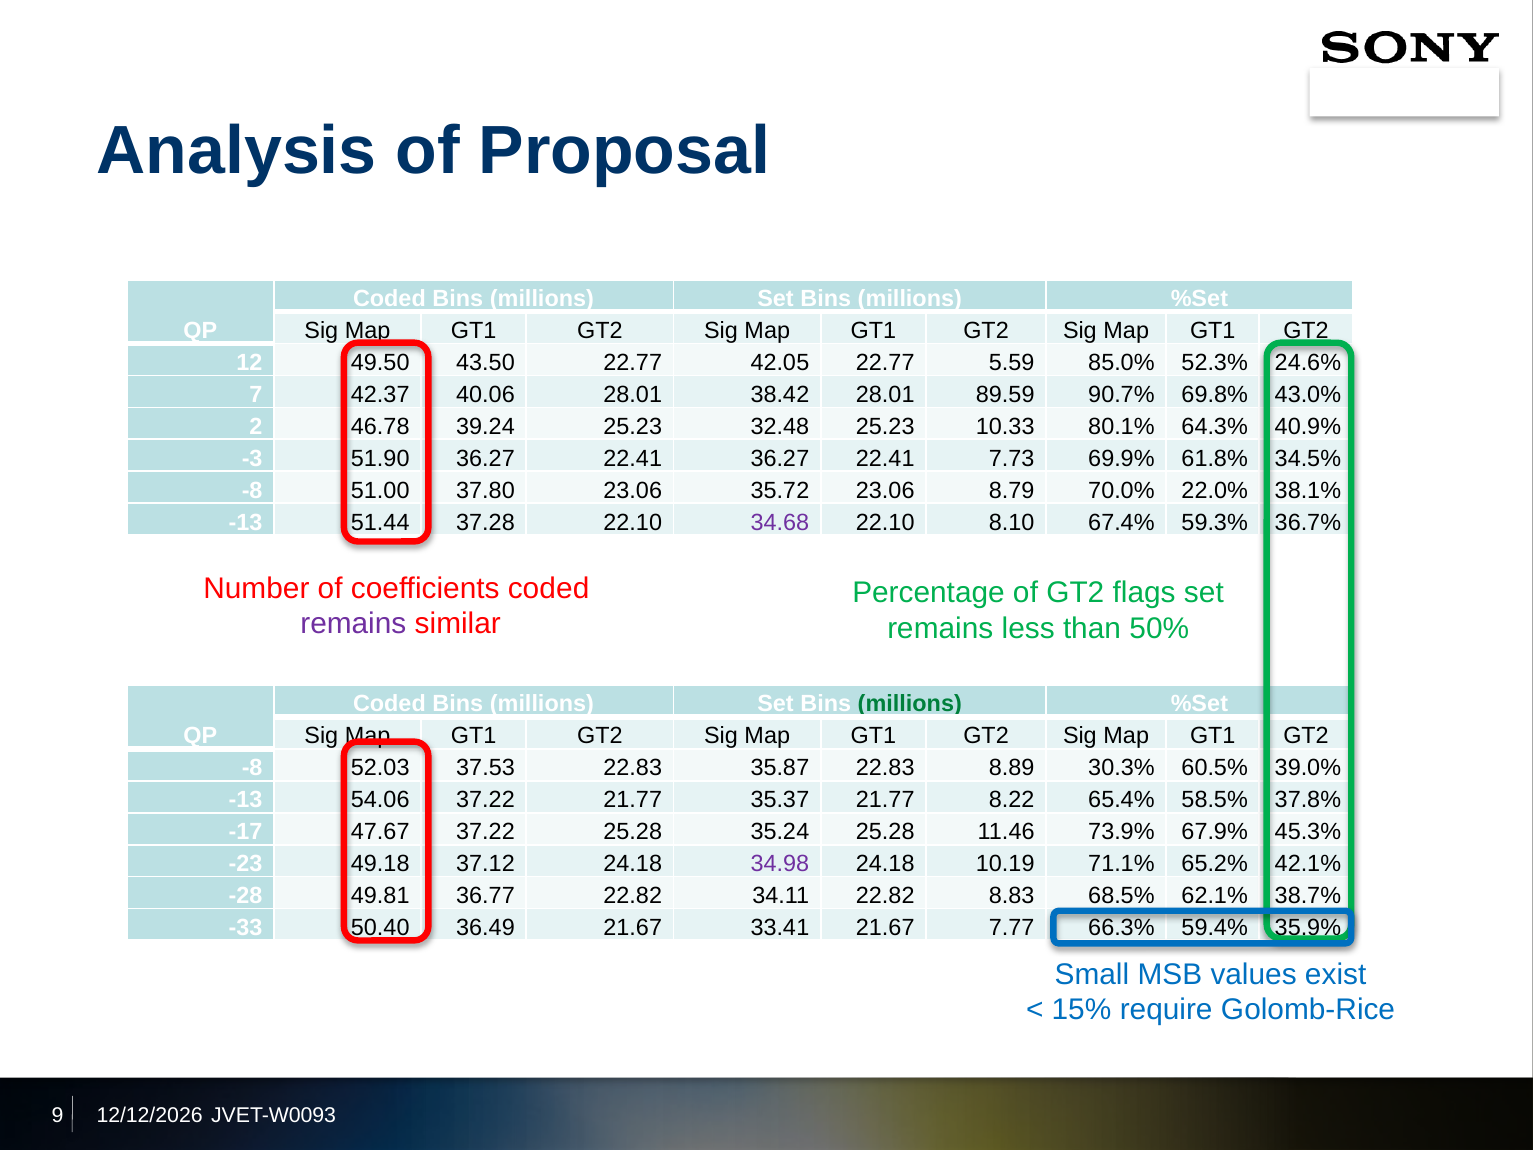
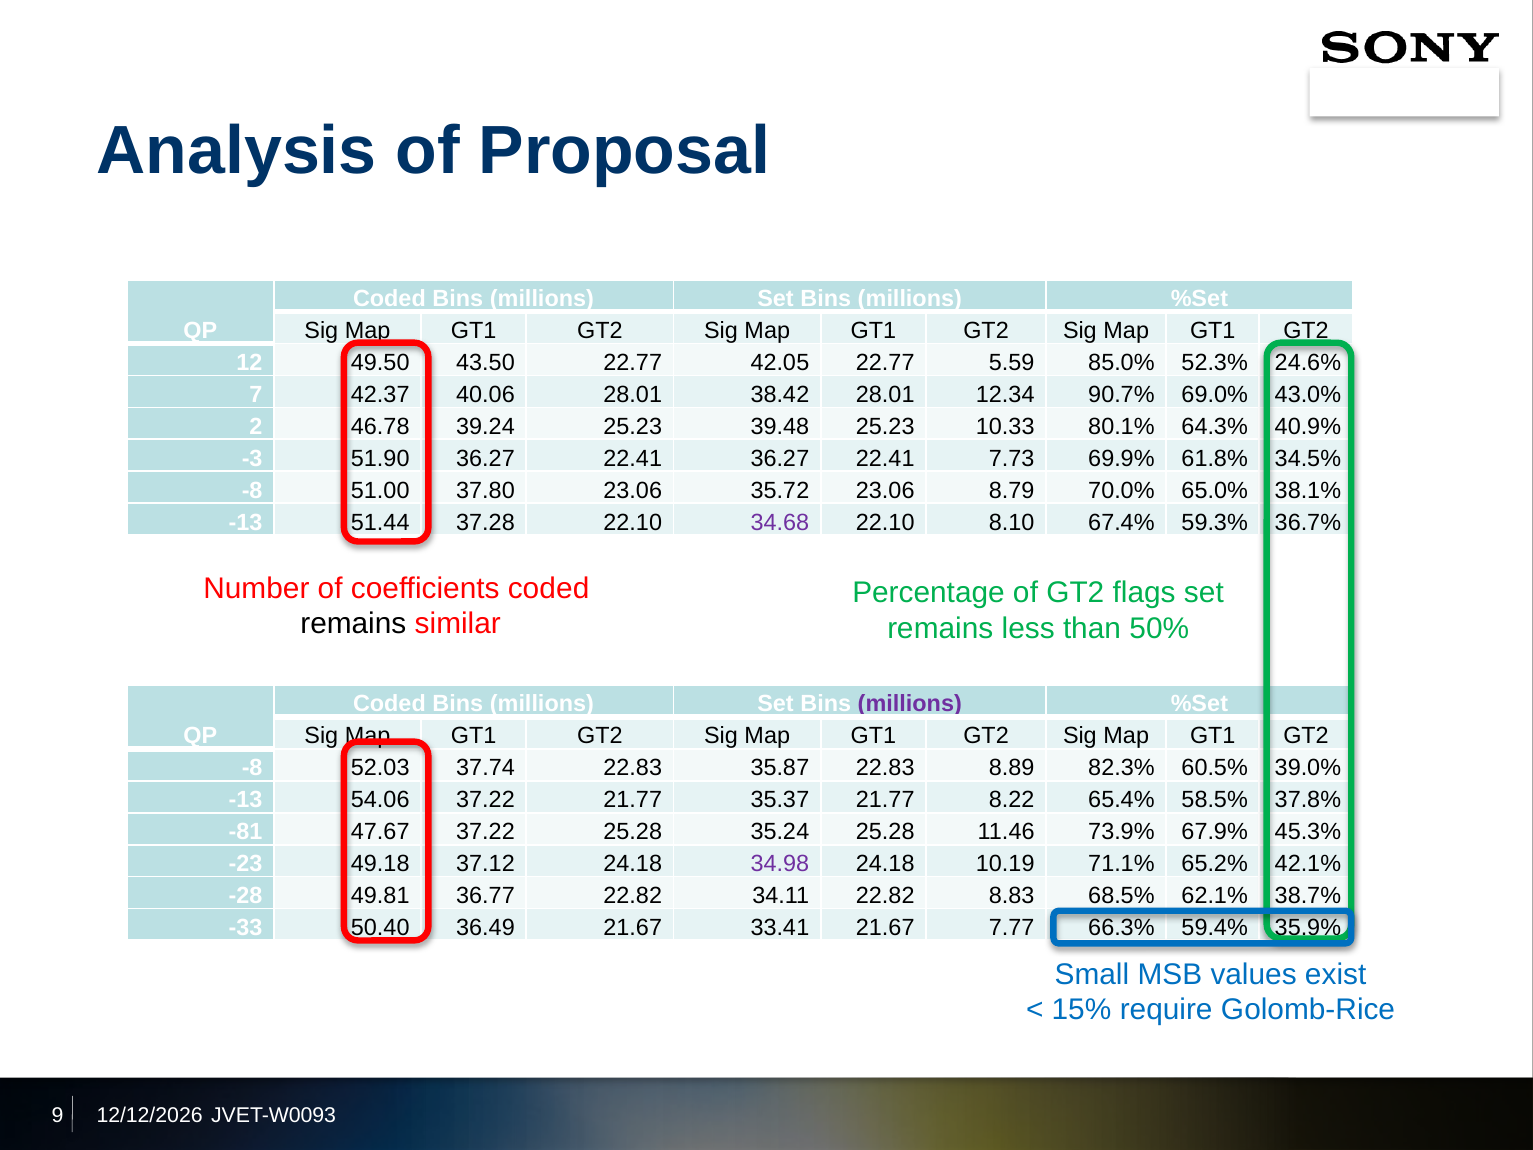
89.59: 89.59 -> 12.34 (1005, 395)
69.8%: 69.8% -> 69.0% (1215, 395)
32.48: 32.48 -> 39.48 (780, 427)
22.0%: 22.0% -> 65.0% (1215, 490)
remains colour: purple -> black (353, 624)
millions colour: green -> purple (910, 704)
37.53: 37.53 -> 37.74 (485, 768)
30.3%: 30.3% -> 82.3% (1121, 768)
-17: -17 -> -81 (246, 832)
